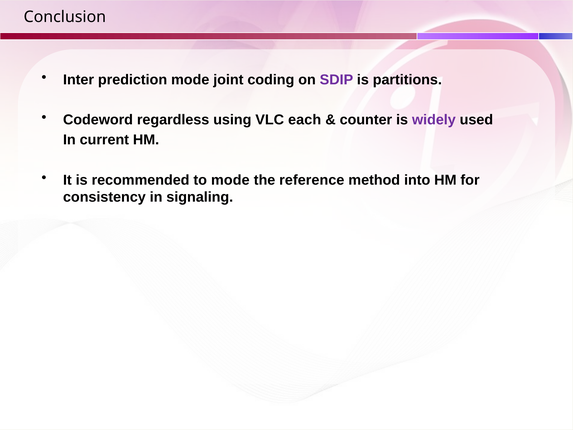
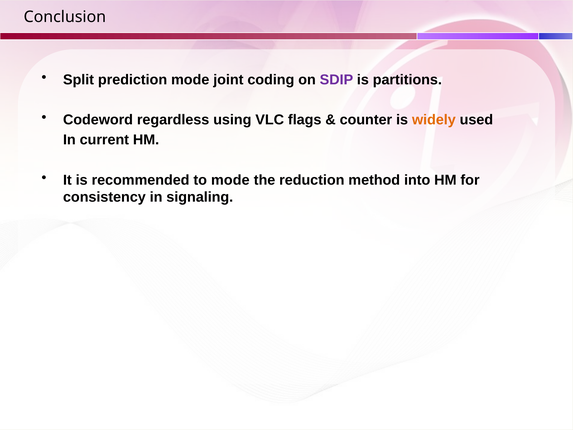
Inter: Inter -> Split (79, 80)
each: each -> flags (305, 120)
widely colour: purple -> orange (434, 120)
reference: reference -> reduction (312, 180)
